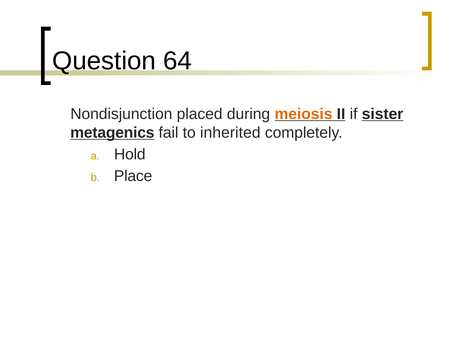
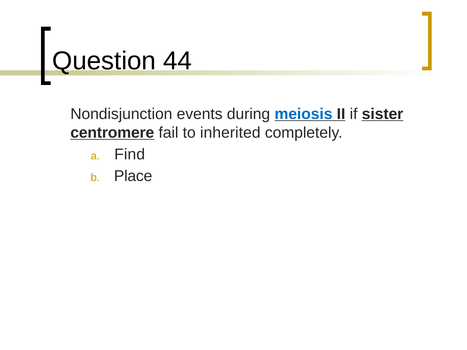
64: 64 -> 44 (178, 61)
placed: placed -> events (200, 114)
meiosis colour: orange -> blue (303, 114)
metagenics: metagenics -> centromere (112, 133)
Hold: Hold -> Find (130, 154)
